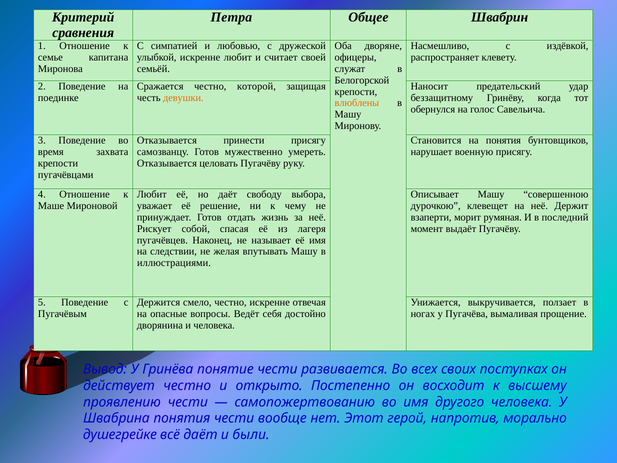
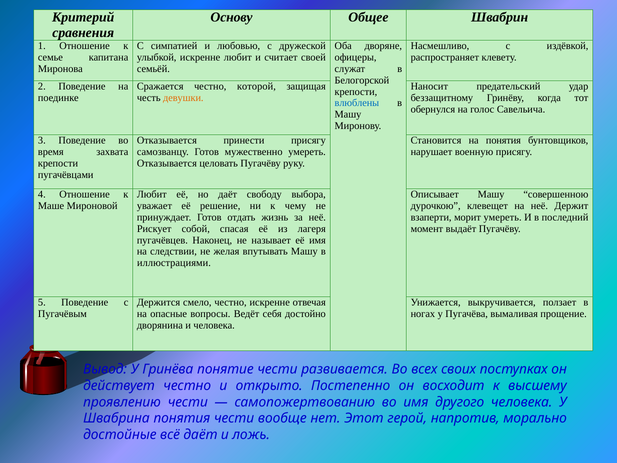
Петра: Петра -> Основу (232, 17)
влюблены colour: orange -> blue (357, 103)
морит румяная: румяная -> умереть (503, 217)
душегрейке: душегрейке -> достойные (120, 435)
были: были -> ложь (251, 435)
